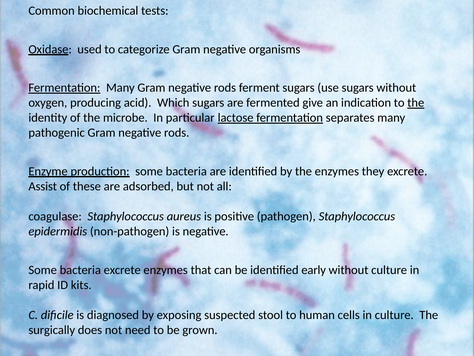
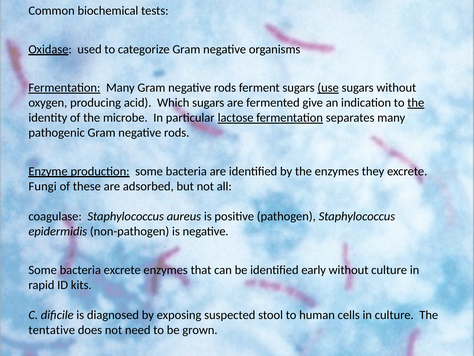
use underline: none -> present (328, 88)
Assist: Assist -> Fungi (43, 186)
surgically: surgically -> tentative (52, 330)
